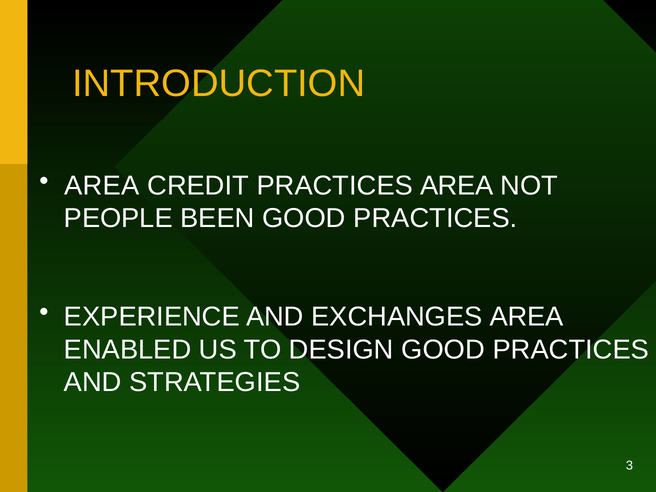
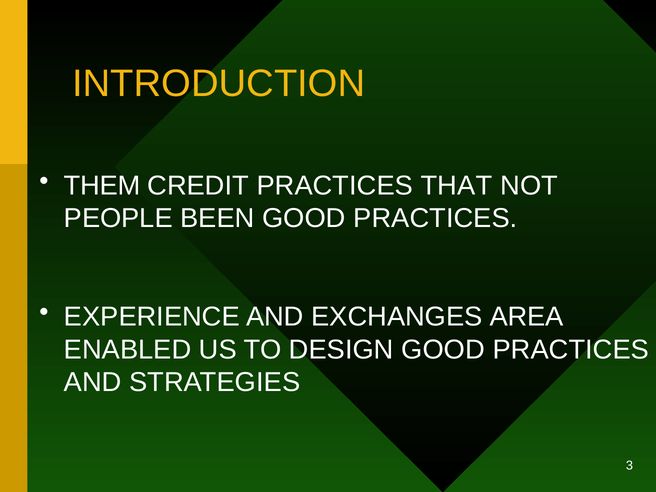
AREA: AREA -> THEM (102, 186)
PRACTICES AREA: AREA -> THAT (457, 186)
